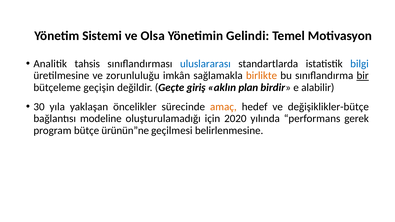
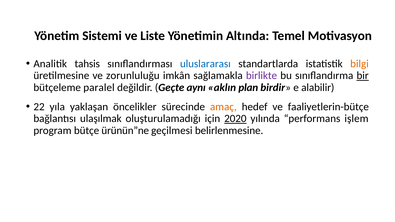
Olsa: Olsa -> Liste (153, 36)
Gelindi: Gelindi -> Altında (248, 36)
bilgi colour: blue -> orange (359, 64)
birlikte colour: orange -> purple (262, 76)
geçişin: geçişin -> paralel (99, 88)
giriş: giriş -> aynı (196, 88)
30: 30 -> 22 (39, 107)
değişiklikler-bütçe: değişiklikler-bütçe -> faaliyetlerin-bütçe (328, 107)
modeline: modeline -> ulaşılmak (101, 119)
2020 underline: none -> present (235, 119)
gerek: gerek -> işlem (356, 119)
